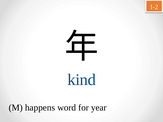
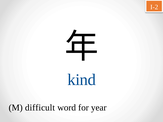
happens: happens -> difficult (40, 108)
